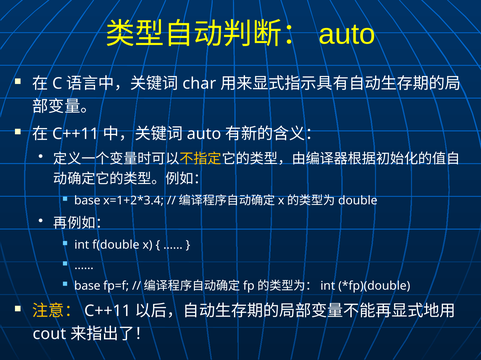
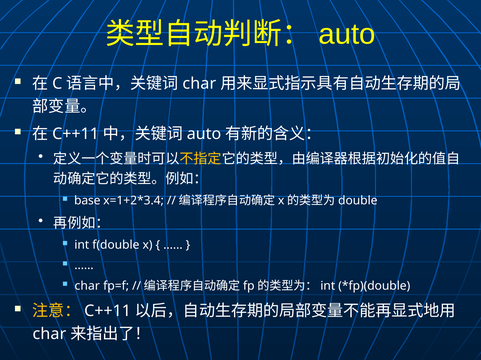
base: base -> char (87, 286)
cout: cout -> char (49, 335)
